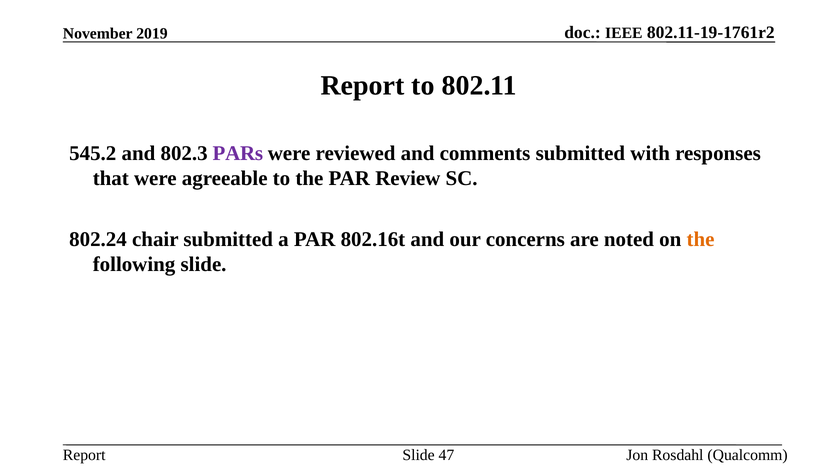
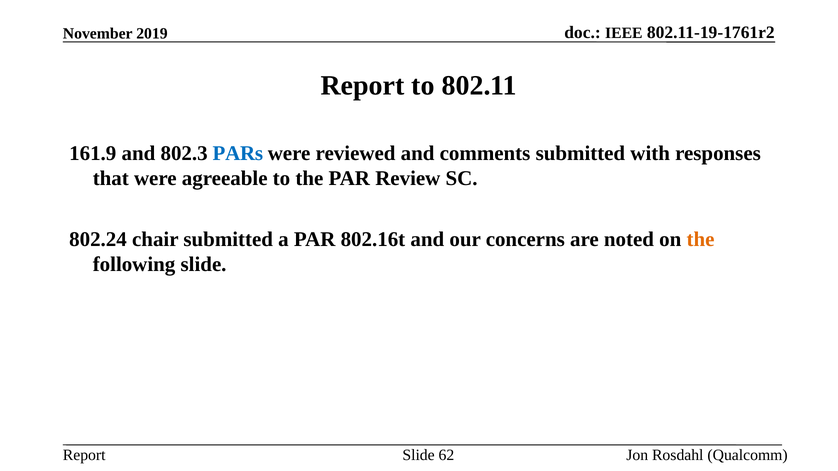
545.2: 545.2 -> 161.9 (93, 153)
PARs colour: purple -> blue (238, 153)
47: 47 -> 62 (446, 456)
